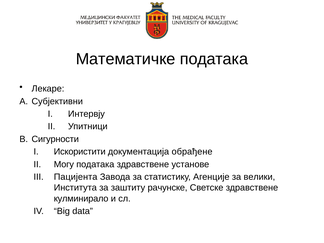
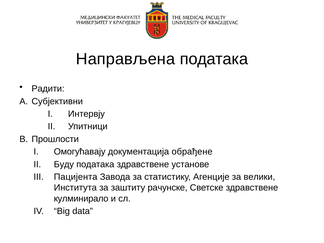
Математичке: Математичке -> Направљена (125, 59)
Лекаре: Лекаре -> Радити (48, 89)
Сигурности: Сигурности -> Прошлости (55, 139)
Искористити: Искористити -> Омогућавају (80, 152)
Могу: Могу -> Буду (64, 164)
